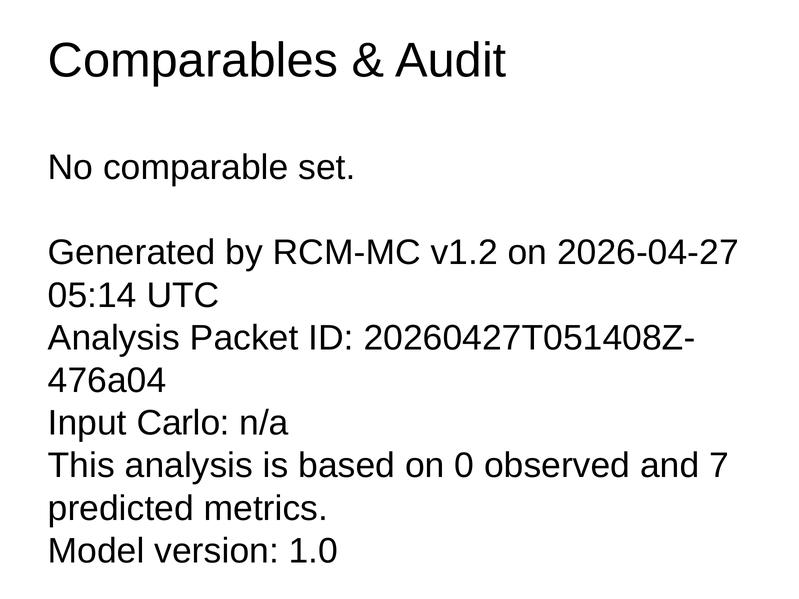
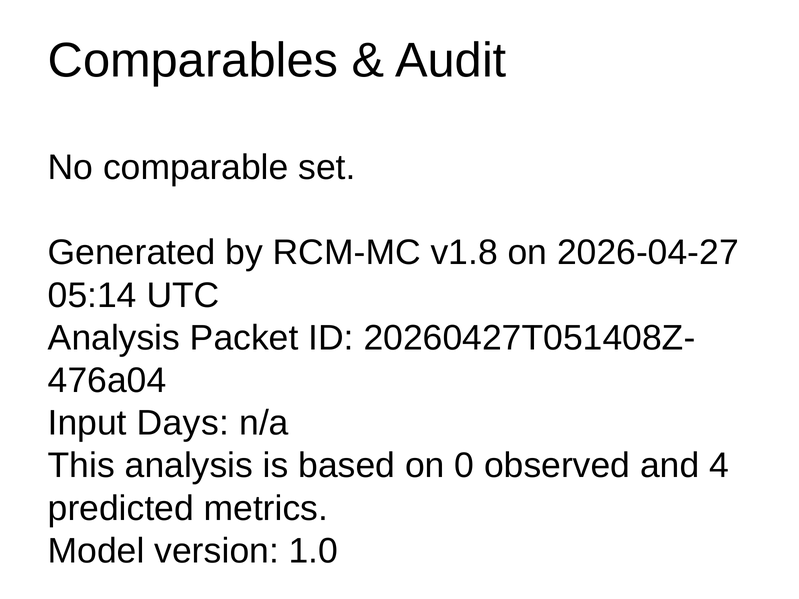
v1.2: v1.2 -> v1.8 (464, 253)
Carlo: Carlo -> Days (183, 423)
7: 7 -> 4 (719, 466)
